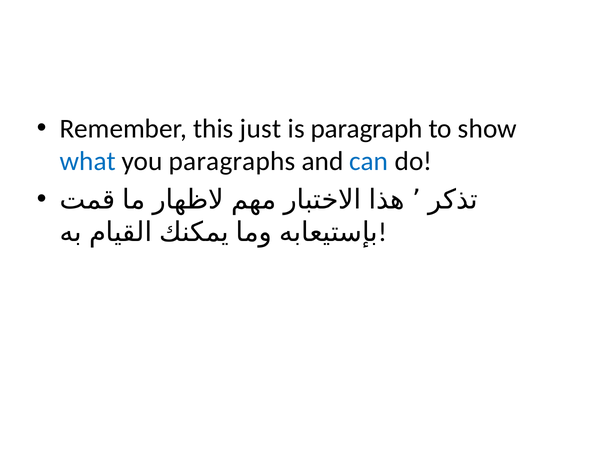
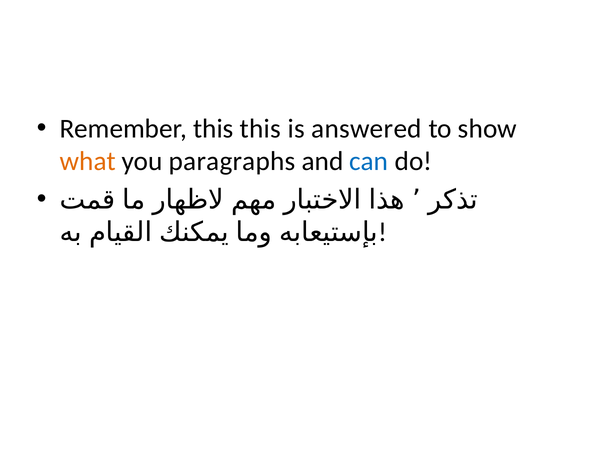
this just: just -> this (260, 129)
paragraph: paragraph -> answered (366, 129)
what colour: blue -> orange (88, 162)
